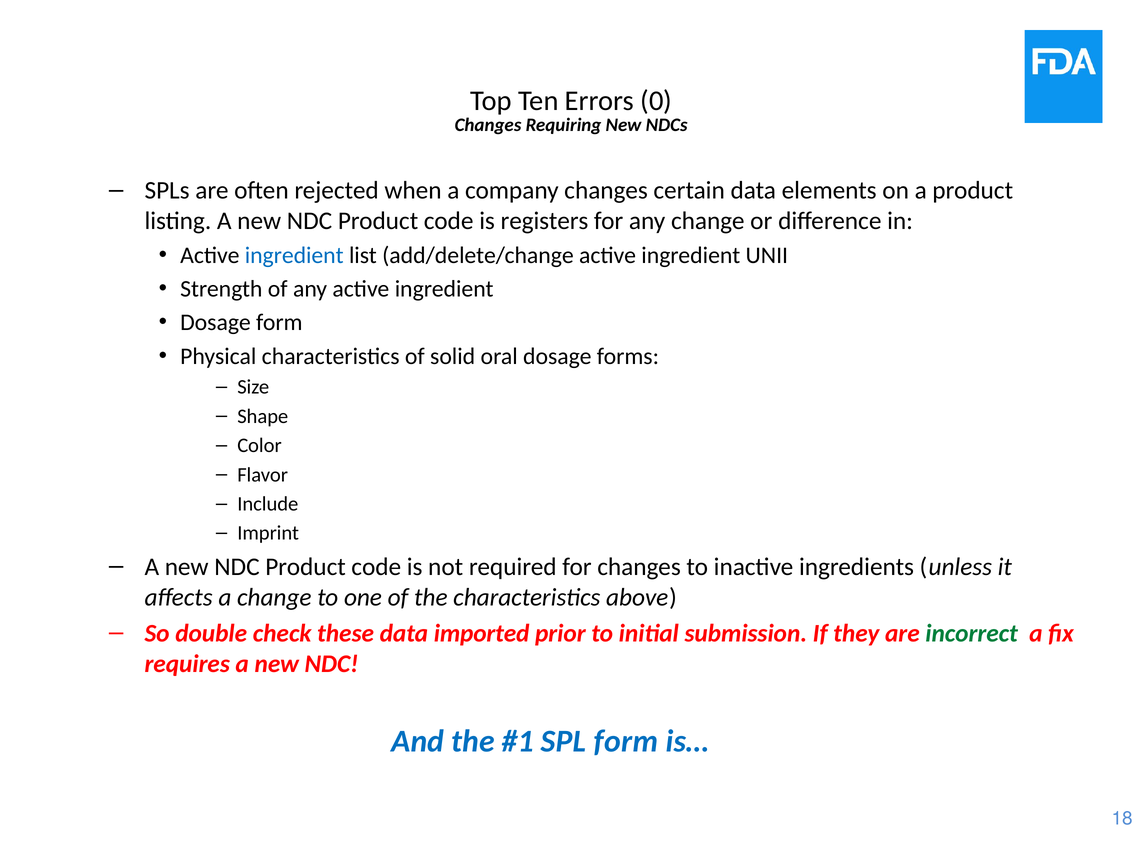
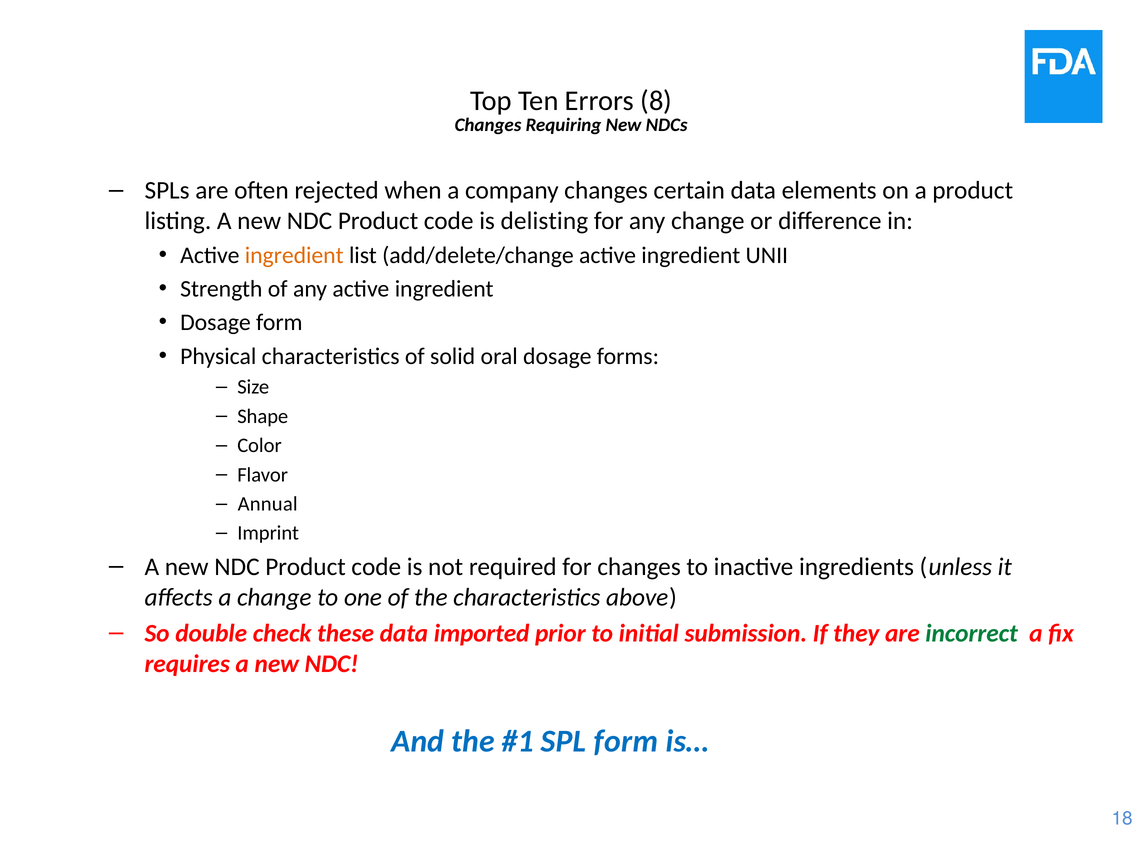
0: 0 -> 8 (656, 101)
registers: registers -> delisting (544, 221)
ingredient colour: blue -> orange (294, 255)
Include: Include -> Annual (268, 504)
